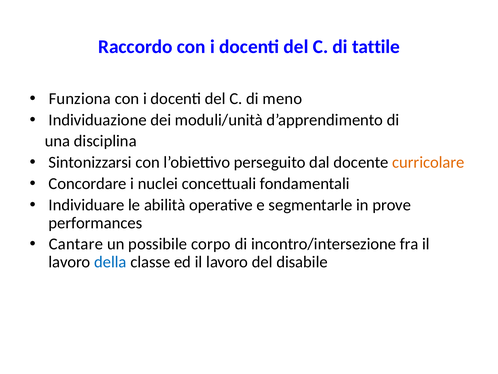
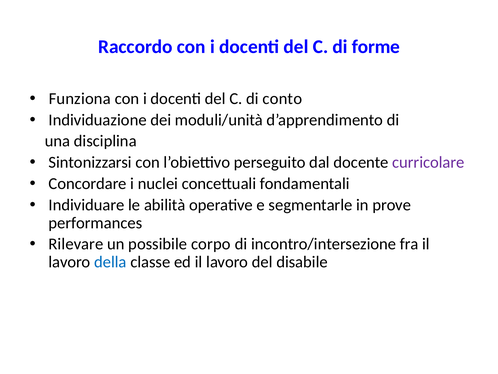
tattile: tattile -> forme (376, 47)
meno: meno -> conto (282, 99)
curricolare colour: orange -> purple (428, 162)
Cantare: Cantare -> Rilevare (76, 244)
